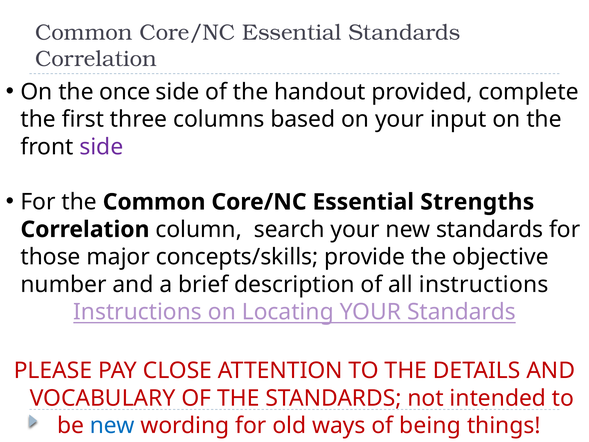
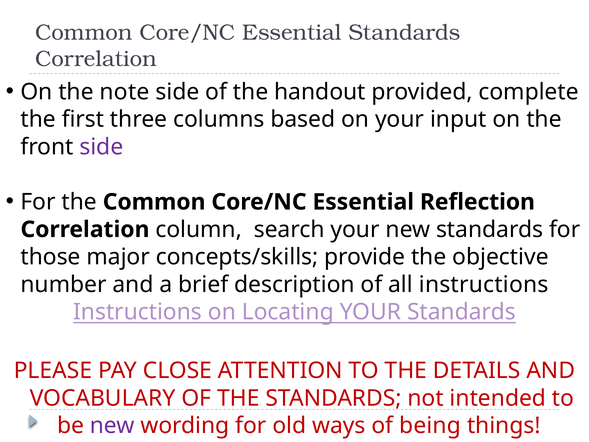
once: once -> note (125, 92)
Strengths: Strengths -> Reflection (477, 202)
new colour: blue -> purple (112, 425)
